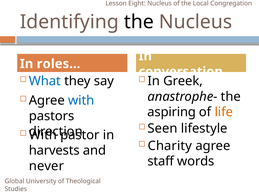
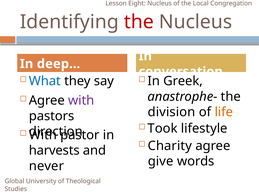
the colour: black -> red (139, 22)
roles…: roles… -> deep… (59, 64)
with colour: blue -> purple (81, 101)
aspiring: aspiring -> division (172, 112)
Seen: Seen -> Took (163, 129)
staff: staff -> give (161, 161)
